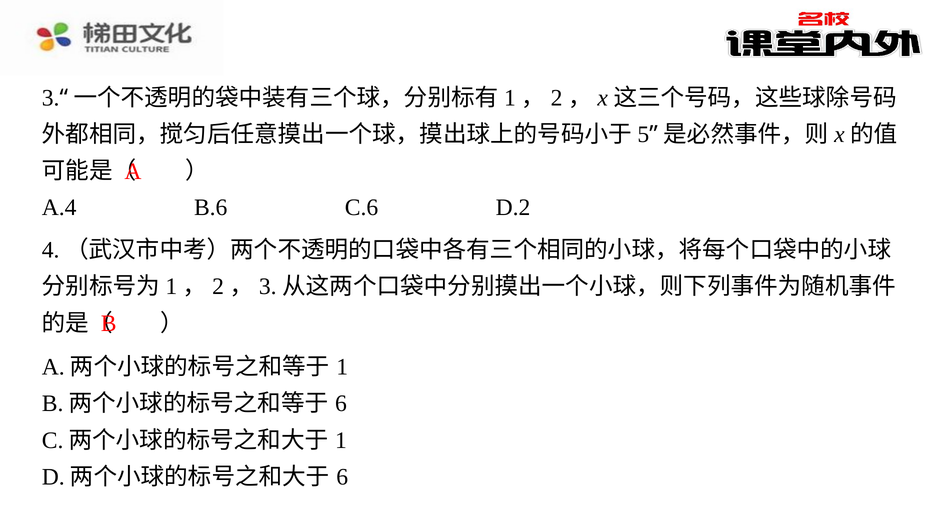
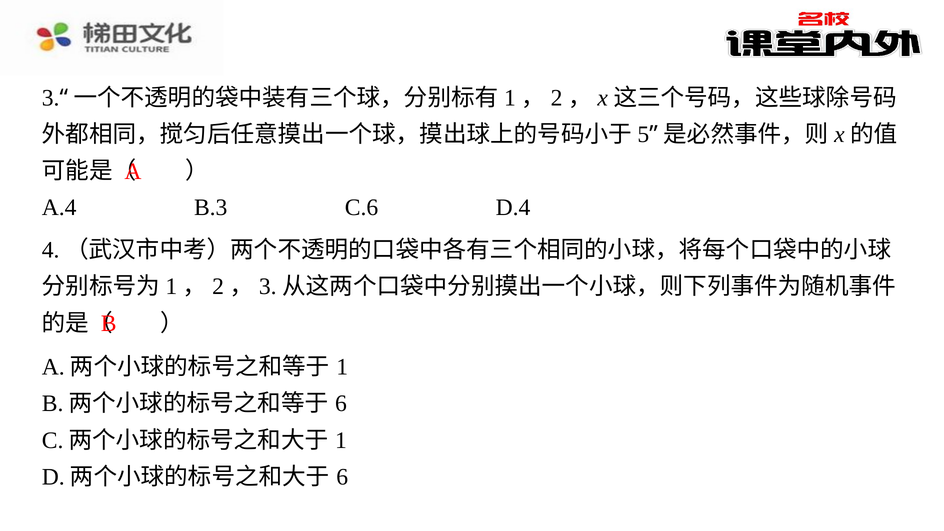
B.6: B.6 -> B.3 (211, 208)
D.2: D.2 -> D.4 (513, 208)
